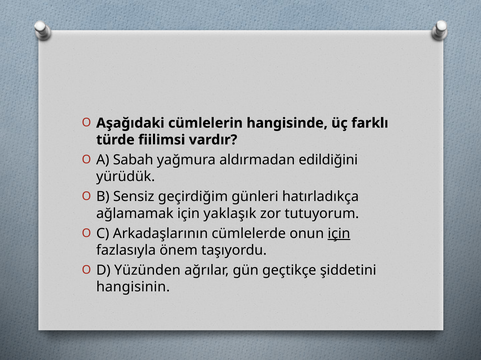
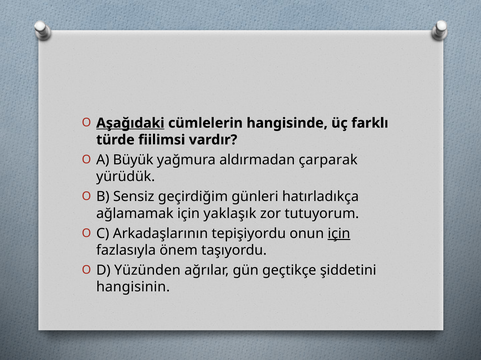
Aşağıdaki underline: none -> present (130, 123)
Sabah: Sabah -> Büyük (133, 160)
edildiğini: edildiğini -> çarparak (328, 160)
cümlelerde: cümlelerde -> tepişiyordu (249, 234)
